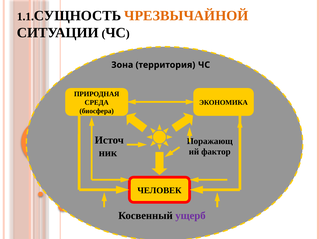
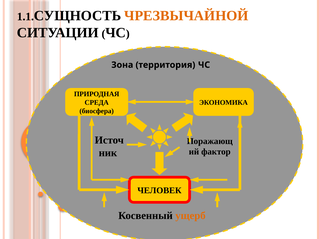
ущерб colour: purple -> orange (190, 216)
